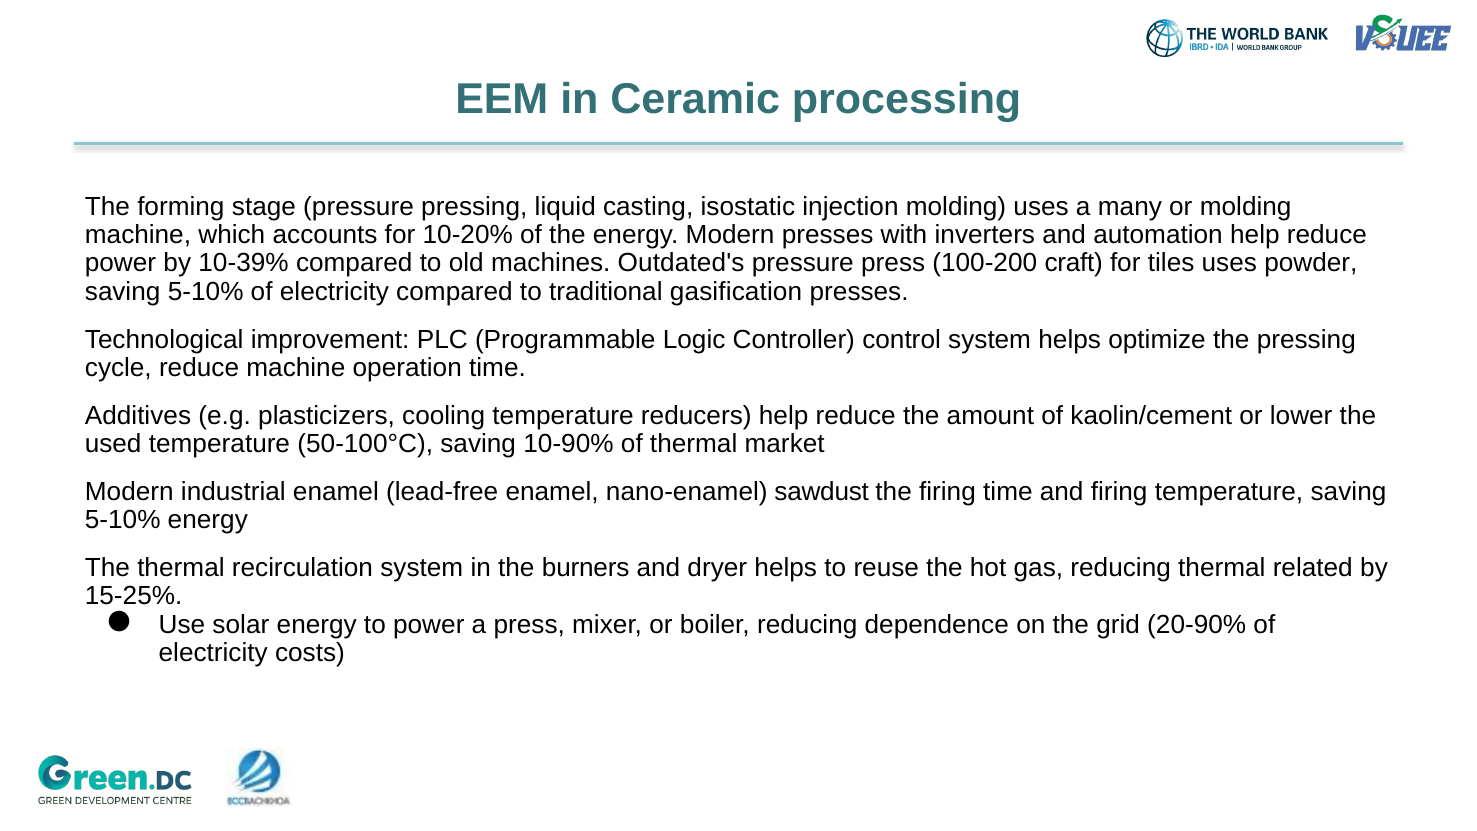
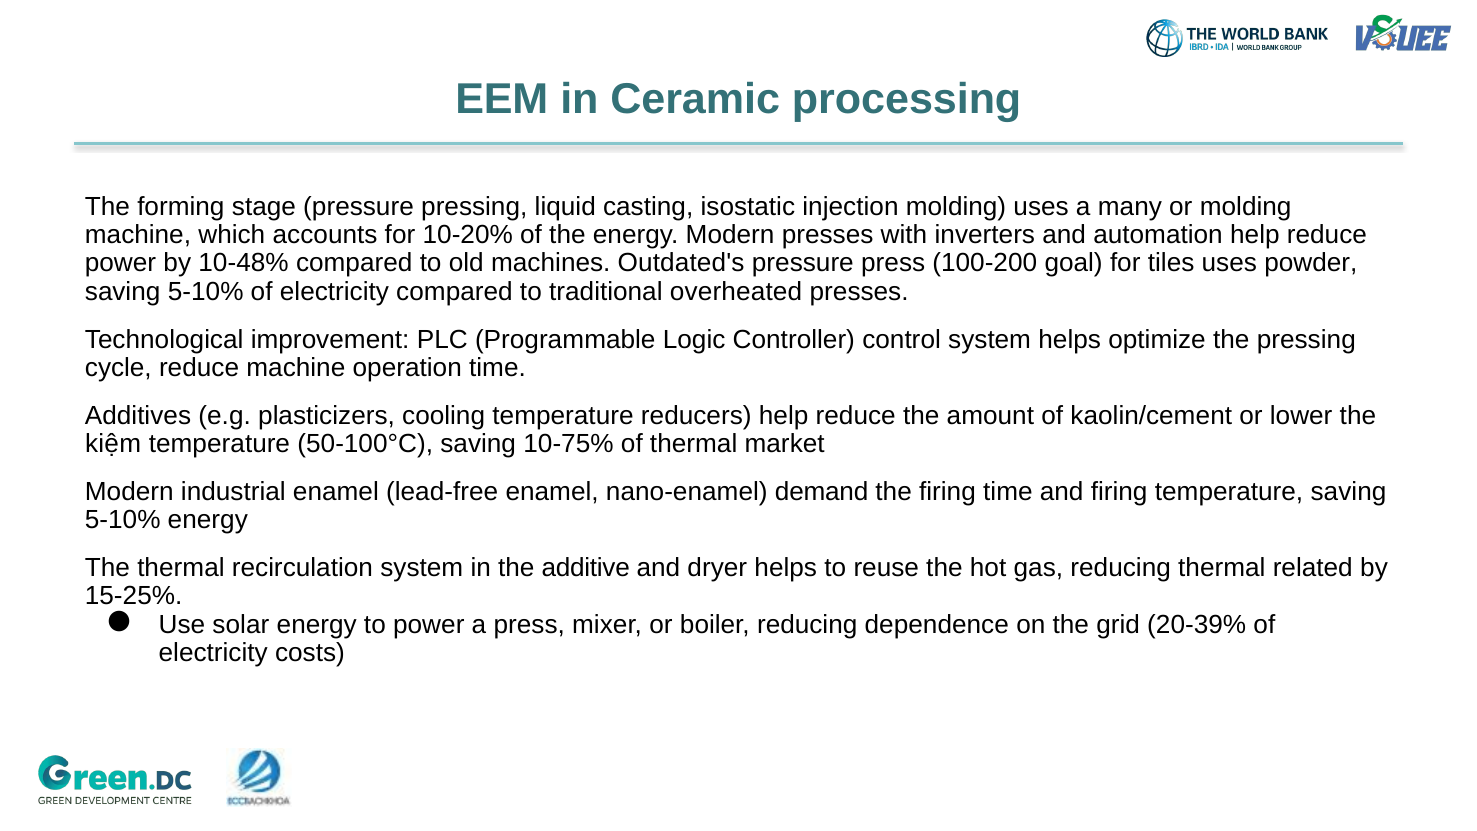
10-39%: 10-39% -> 10-48% (244, 263)
craft: craft -> goal (1074, 263)
gasification: gasification -> overheated (736, 291)
used: used -> kiệm (113, 444)
10-90%: 10-90% -> 10-75% (568, 444)
sawdust: sawdust -> demand (822, 492)
burners: burners -> additive (586, 568)
20-90%: 20-90% -> 20-39% (1197, 624)
